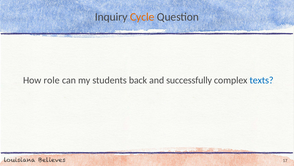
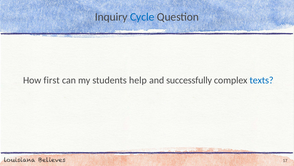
Cycle colour: orange -> blue (142, 17)
role: role -> first (52, 80)
back: back -> help (138, 80)
